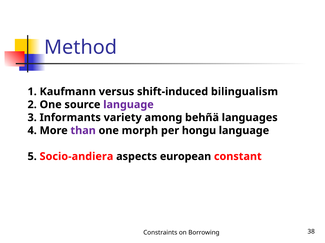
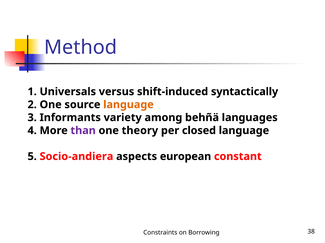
Kaufmann: Kaufmann -> Universals (68, 92)
bilingualism: bilingualism -> syntactically (245, 92)
language colour: purple -> orange (128, 105)
morph: morph -> theory (140, 131)
hongu: hongu -> closed (199, 131)
